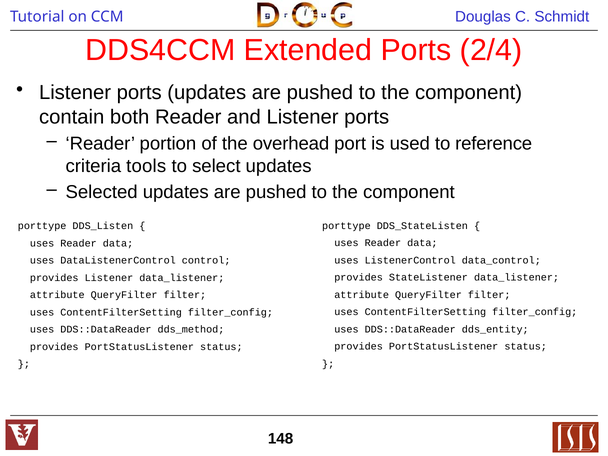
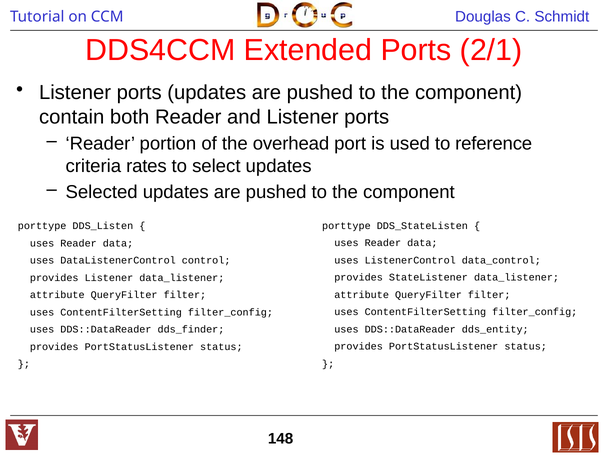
2/4: 2/4 -> 2/1 (491, 50)
tools: tools -> rates (146, 166)
dds_method: dds_method -> dds_finder (191, 329)
